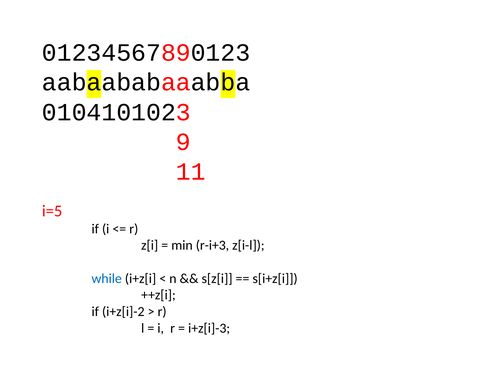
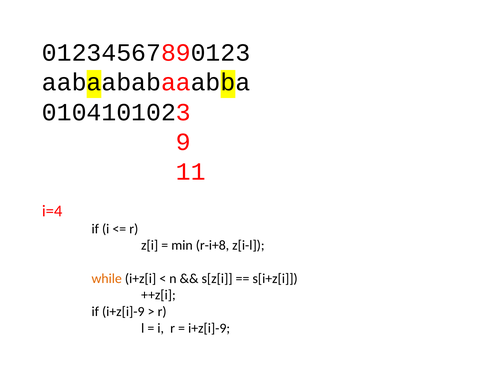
i=5: i=5 -> i=4 (52, 211)
r-i+3: r-i+3 -> r-i+8 (212, 245)
while colour: blue -> orange (107, 279)
if i+z[i]-2: i+z[i]-2 -> i+z[i]-9 (123, 312)
i+z[i]-3: i+z[i]-3 -> i+z[i]-9 (209, 328)
